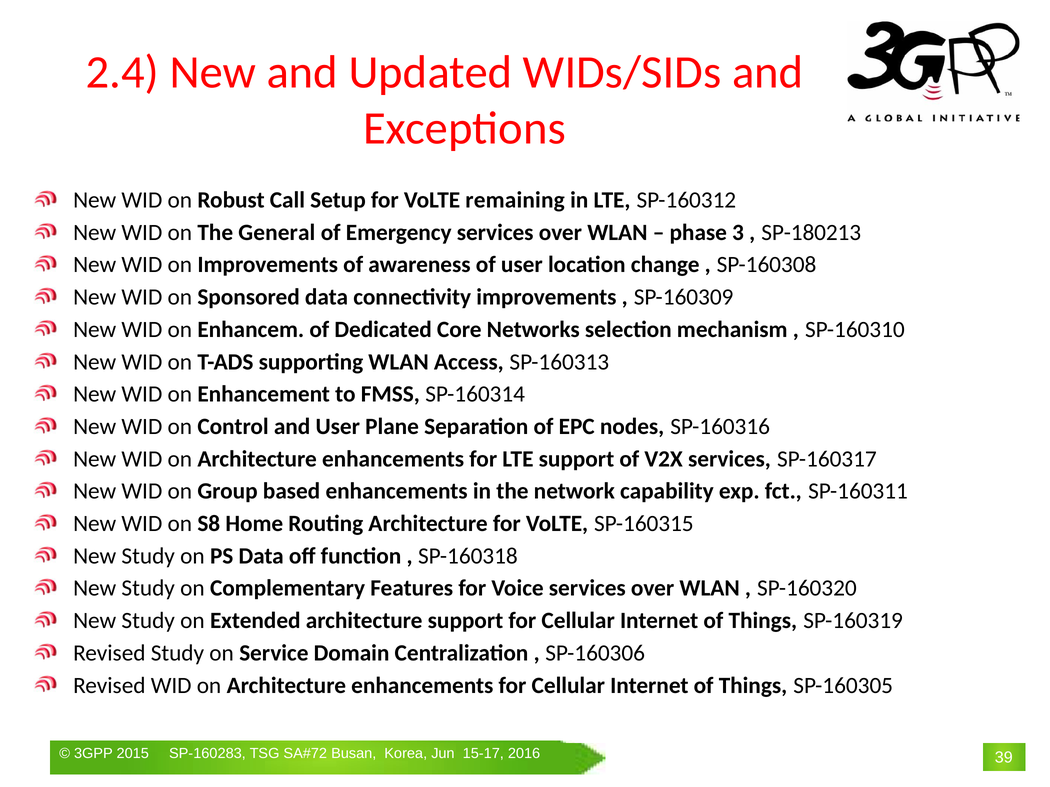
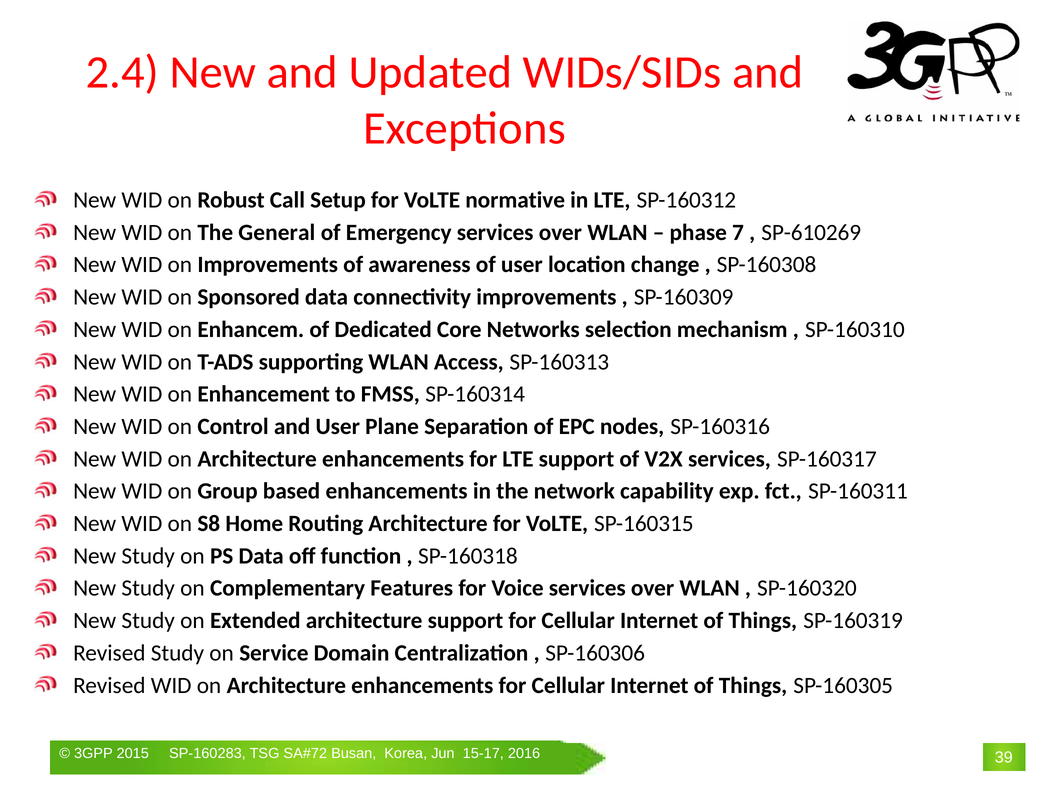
remaining: remaining -> normative (515, 200)
3: 3 -> 7 (738, 233)
SP-180213: SP-180213 -> SP-610269 (811, 233)
